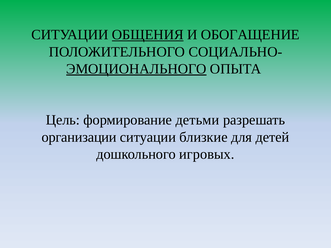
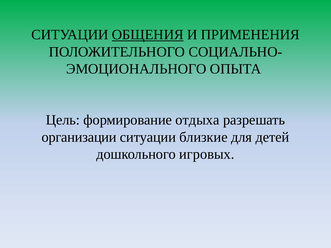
ОБОГАЩЕНИЕ: ОБОГАЩЕНИЕ -> ПРИМЕНЕНИЯ (250, 35)
ЭМОЦИОНАЛЬНОГО underline: present -> none (136, 69)
детьми: детьми -> отдыха (197, 120)
